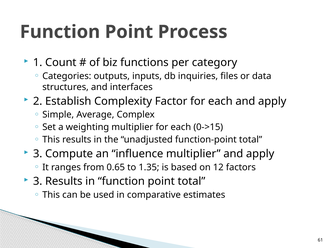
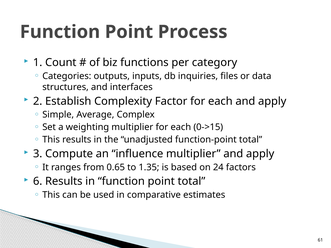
12: 12 -> 24 (218, 167)
3: 3 -> 6 (38, 182)
